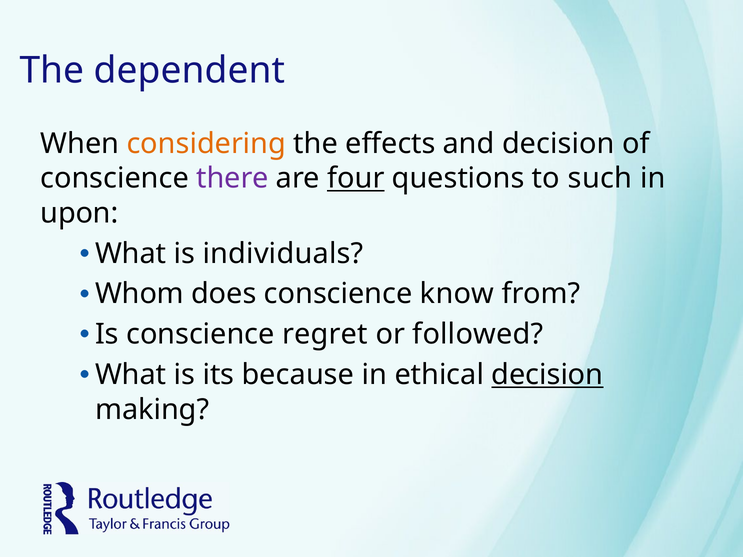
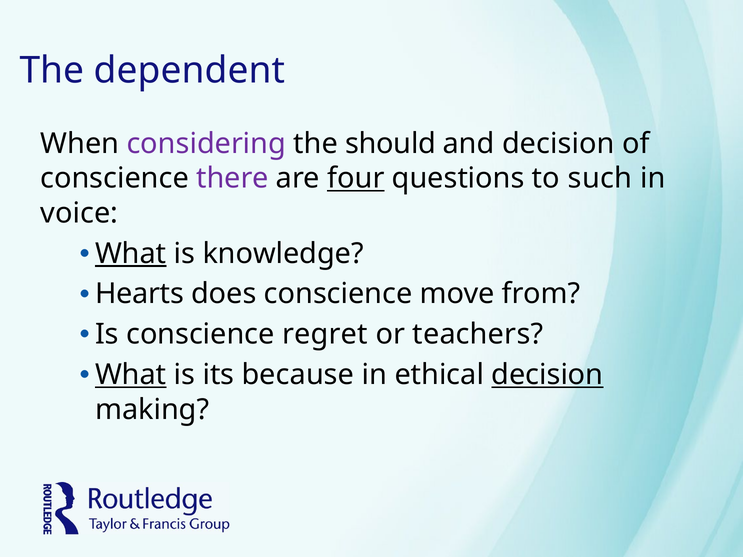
considering colour: orange -> purple (206, 144)
effects: effects -> should (391, 144)
upon: upon -> voice (79, 213)
What underline: none -> present (131, 254)
individuals: individuals -> knowledge (283, 254)
Whom: Whom -> Hearts (140, 294)
know: know -> move (457, 294)
followed: followed -> teachers (478, 335)
What underline: none -> present (131, 375)
